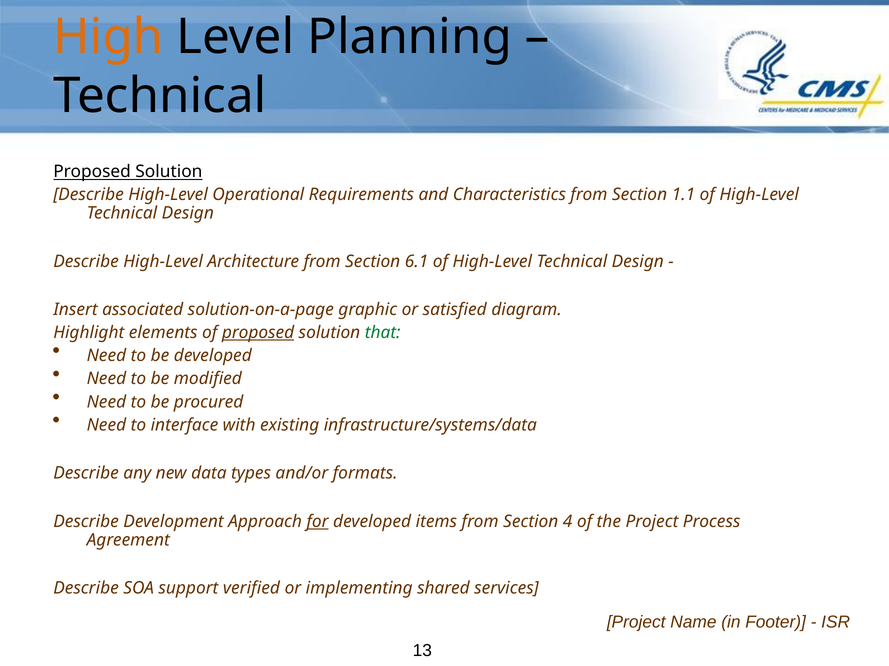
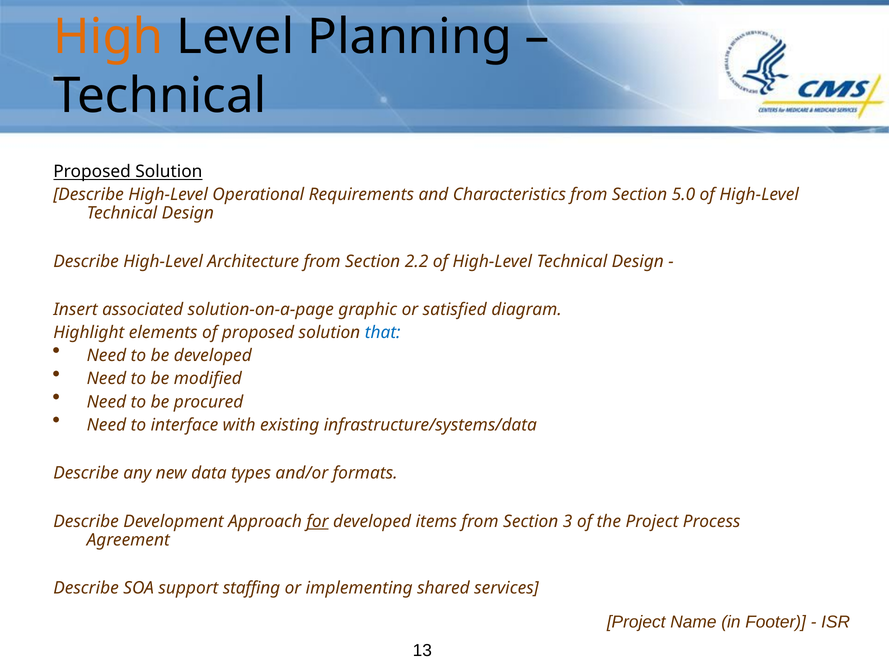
1.1: 1.1 -> 5.0 (683, 195)
6.1: 6.1 -> 2.2 (417, 262)
proposed underline: present -> none (258, 333)
that colour: green -> blue (383, 333)
4: 4 -> 3 (568, 522)
verified: verified -> staffing (252, 589)
